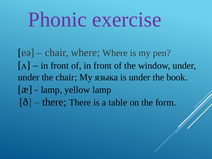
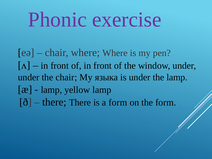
the book: book -> lamp (177, 77)
a table: table -> form (118, 102)
